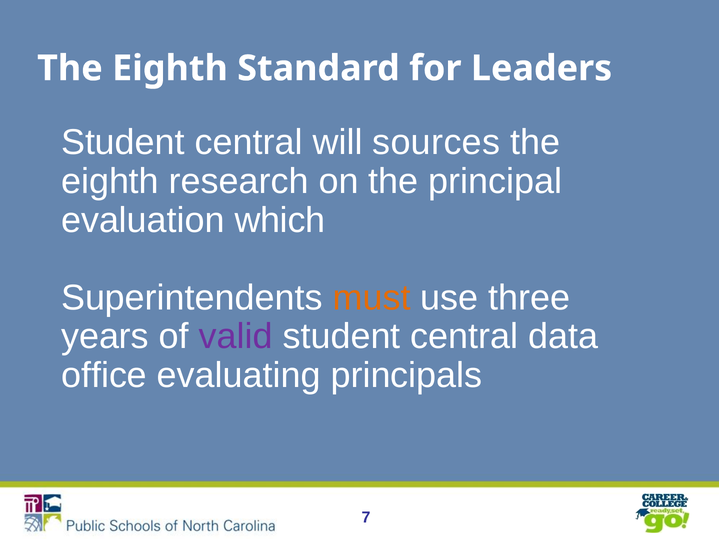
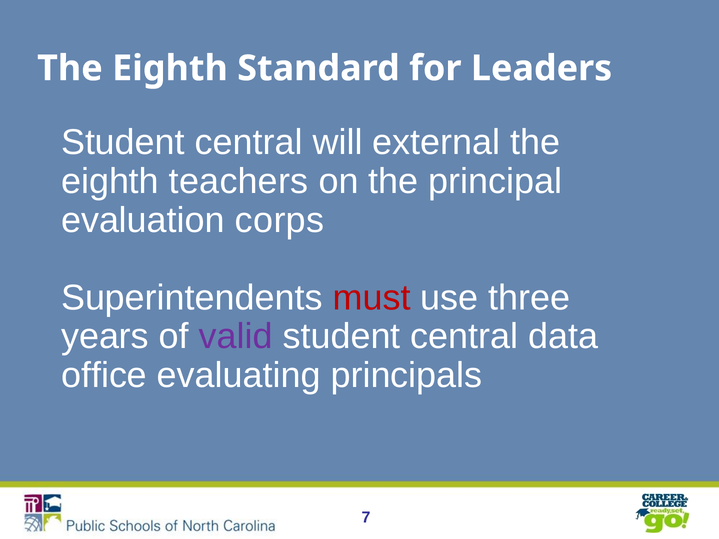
sources: sources -> external (436, 143)
research: research -> teachers (239, 181)
which: which -> corps (280, 220)
must colour: orange -> red (372, 298)
